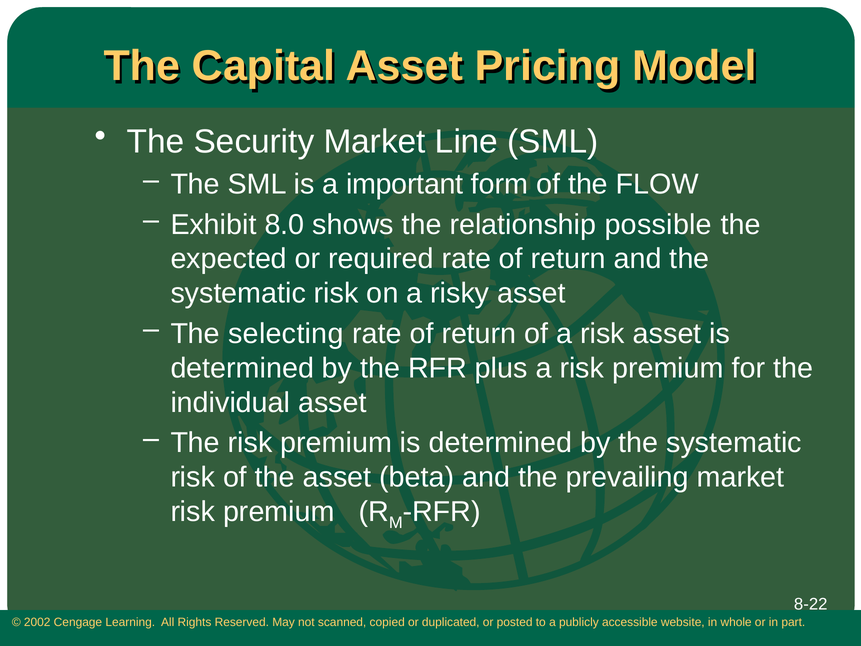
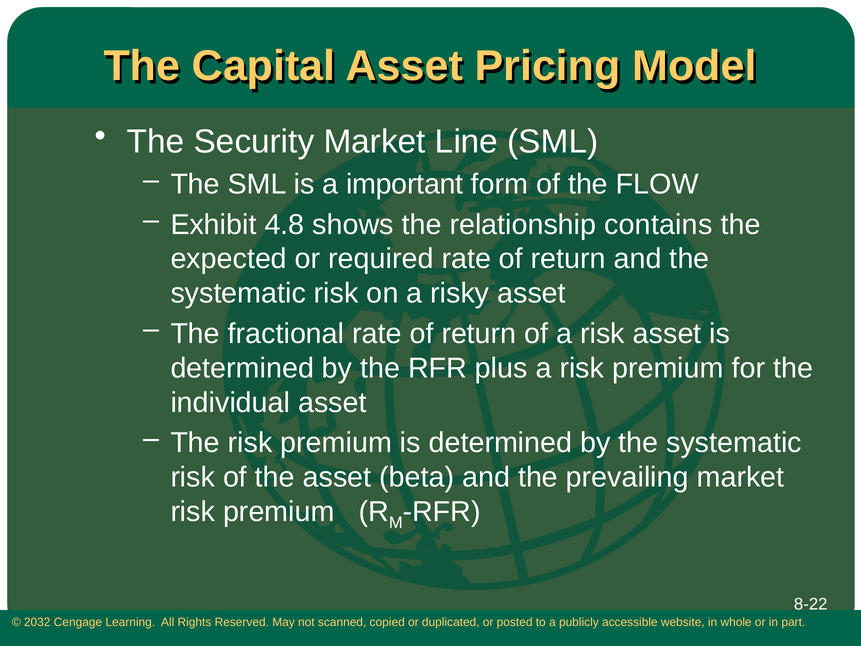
8.0: 8.0 -> 4.8 (284, 224)
possible: possible -> contains (658, 224)
selecting: selecting -> fractional (286, 334)
2002: 2002 -> 2032 (37, 622)
